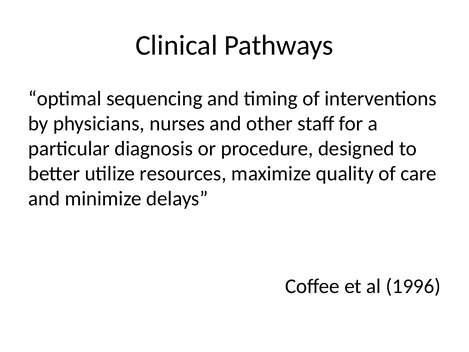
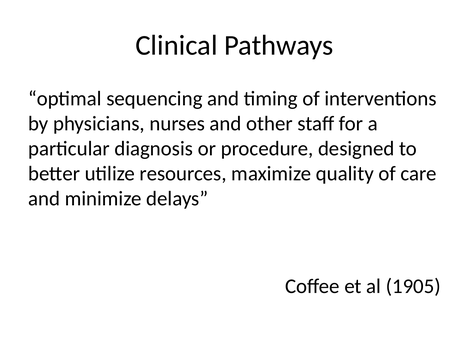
1996: 1996 -> 1905 (413, 286)
